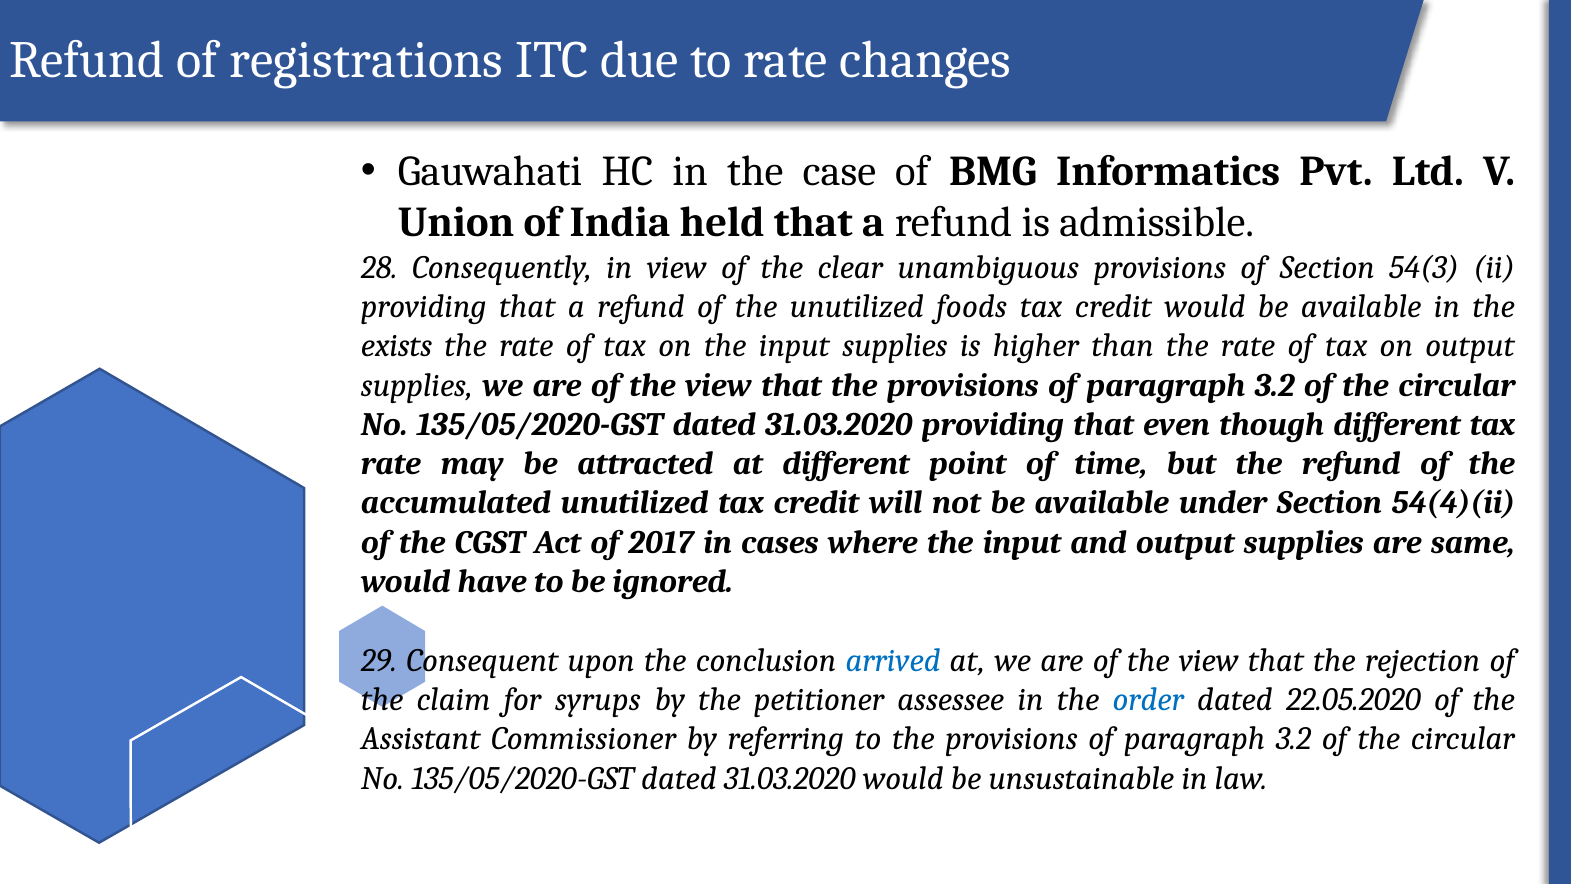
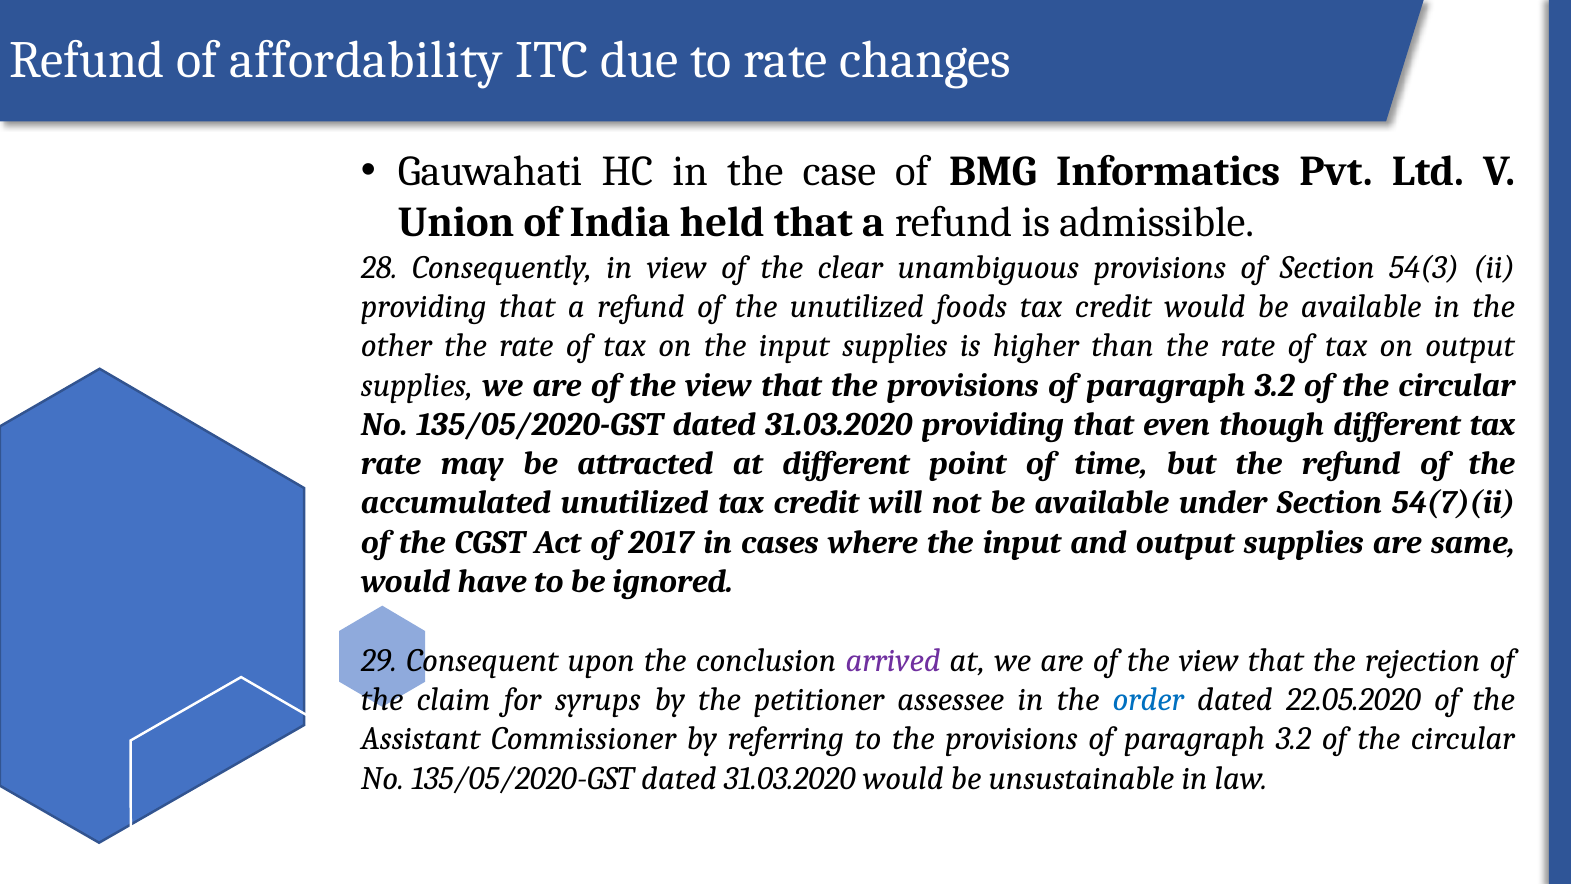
registrations: registrations -> affordability (366, 60)
exists: exists -> other (396, 346)
54(4)(ii: 54(4)(ii -> 54(7)(ii (1453, 503)
arrived colour: blue -> purple (893, 660)
